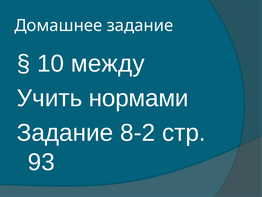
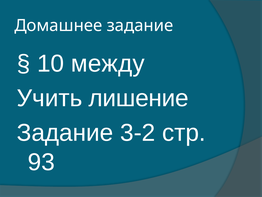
нормами: нормами -> лишение (139, 98)
8-2: 8-2 -> 3-2 (138, 132)
